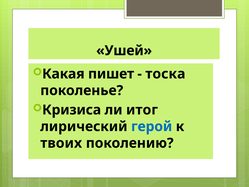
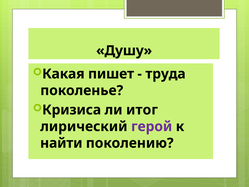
Ушей: Ушей -> Душу (124, 51)
тоска: тоска -> труда (166, 74)
герой colour: blue -> purple (152, 126)
твоих: твоих -> найти (61, 143)
